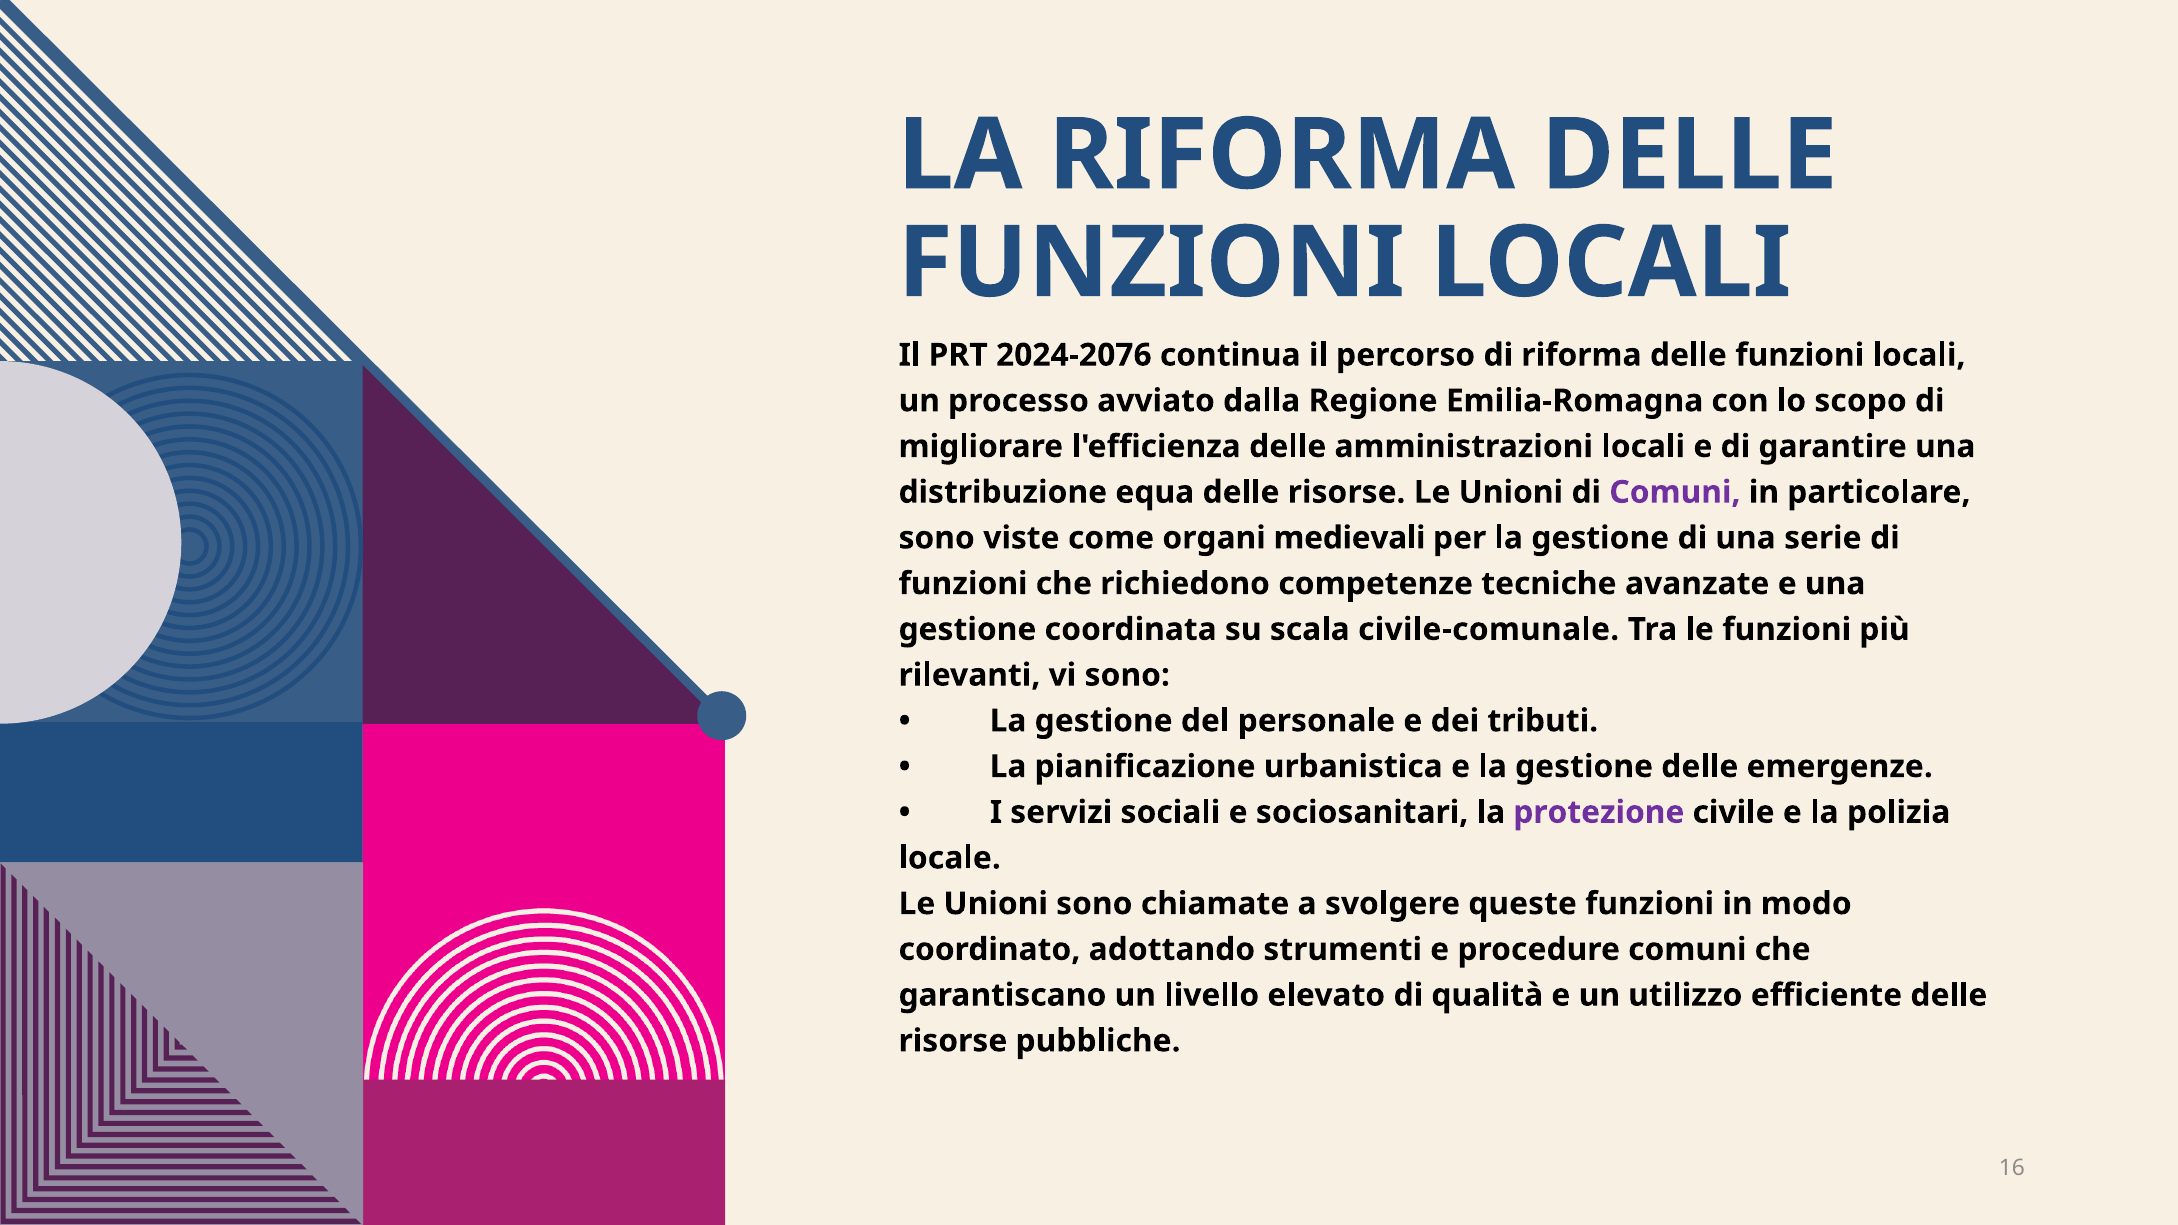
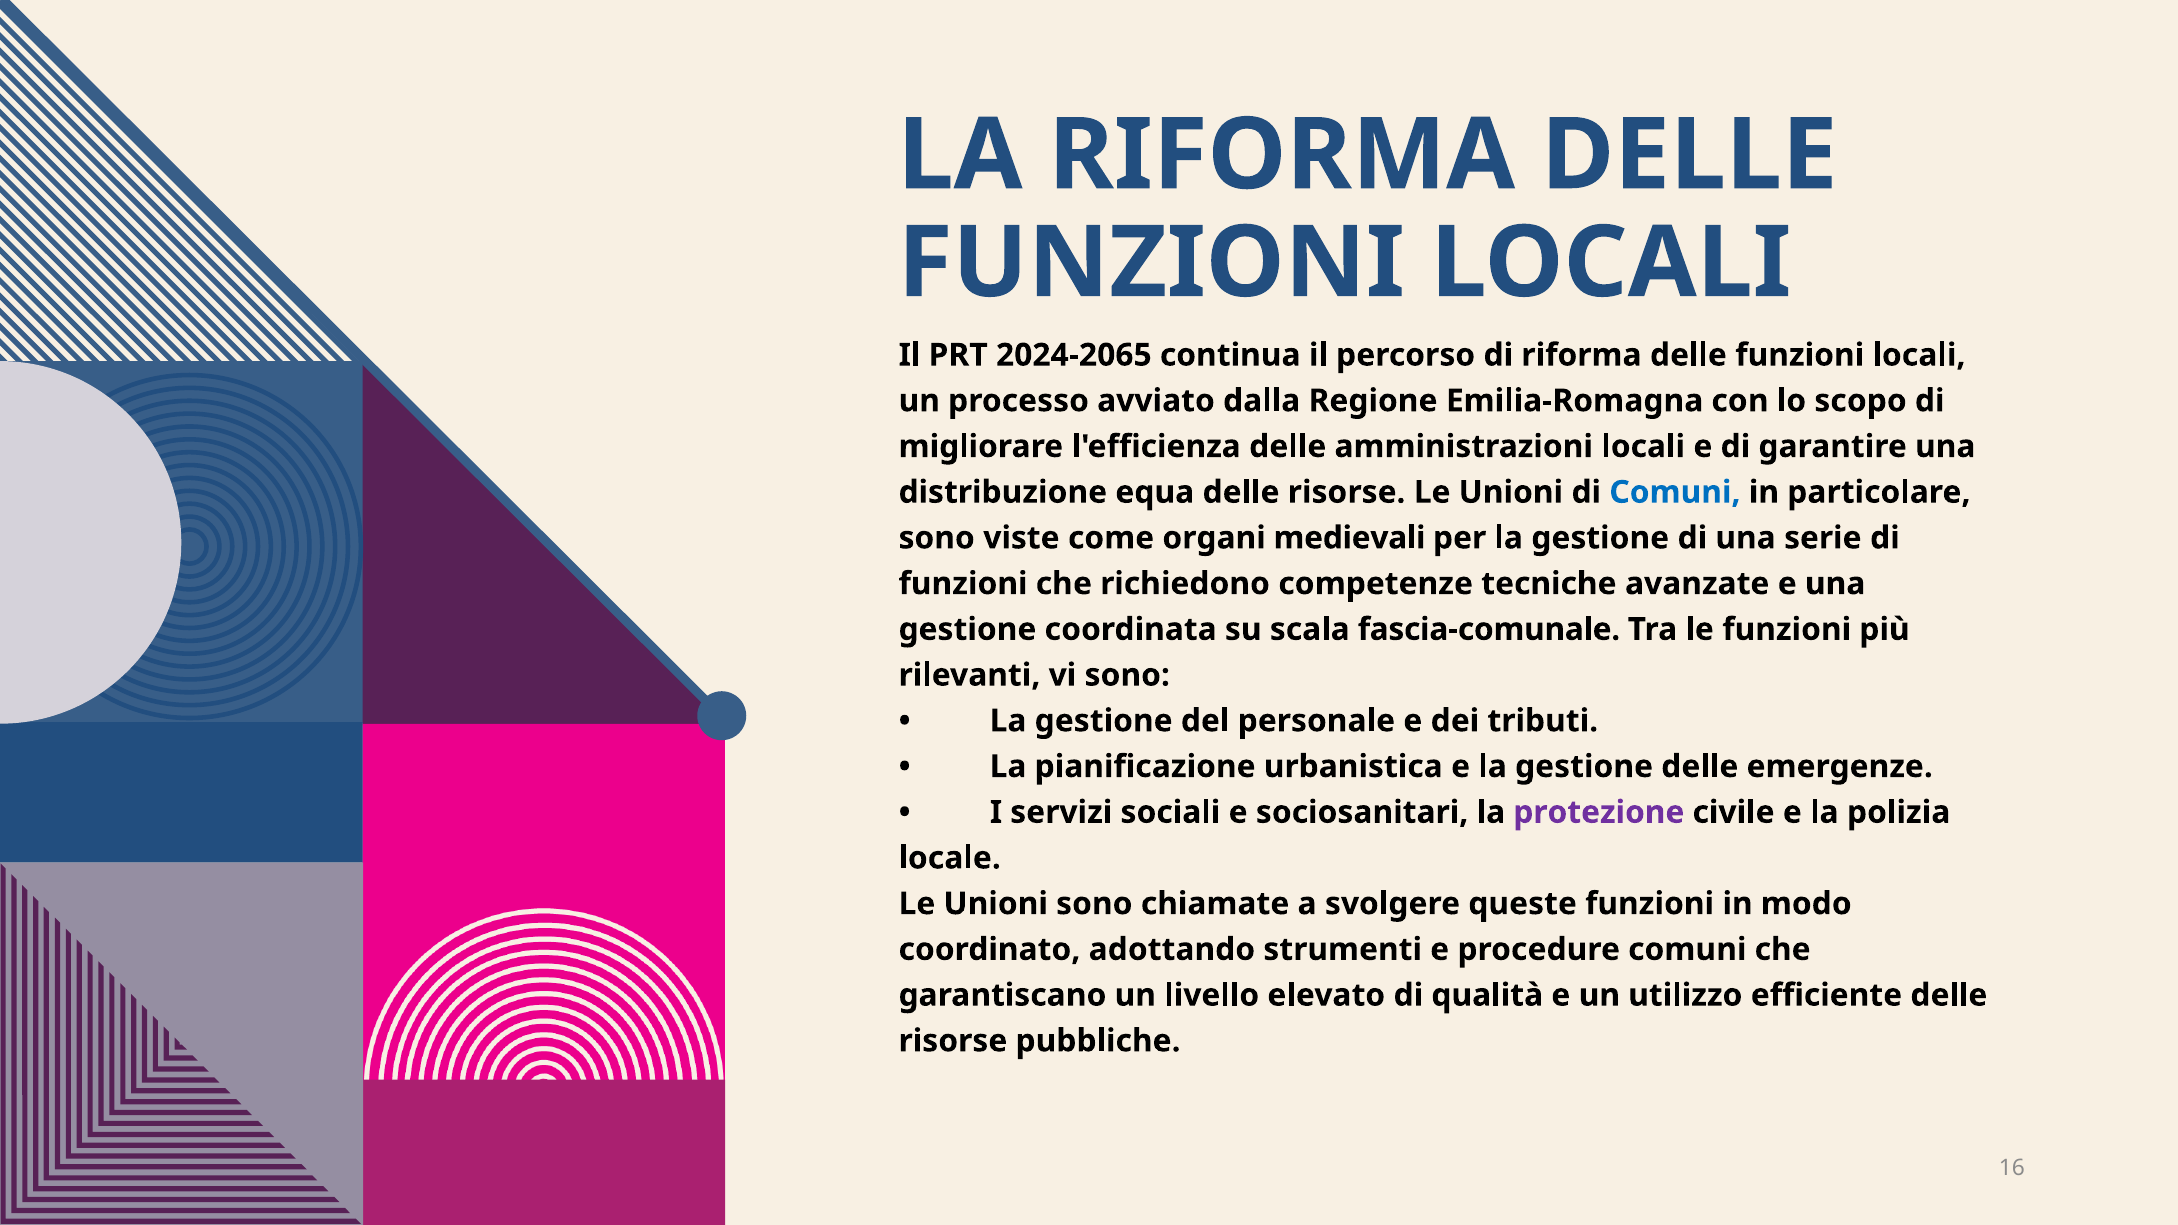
2024-2076: 2024-2076 -> 2024-2065 (1074, 355)
Comuni colour: purple -> blue (1675, 492)
civile-comunale: civile-comunale -> fascia-comunale (1489, 629)
